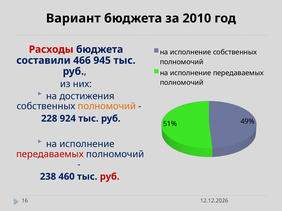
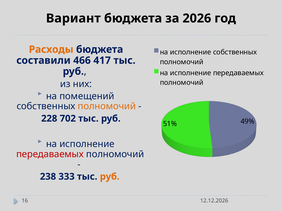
2010: 2010 -> 2026 (197, 18)
Расходы colour: red -> orange (51, 50)
945: 945 -> 417 (102, 61)
достижения: достижения -> помещений (87, 96)
924: 924 -> 702 (68, 119)
460: 460 -> 333 (67, 177)
руб colour: red -> orange (110, 177)
